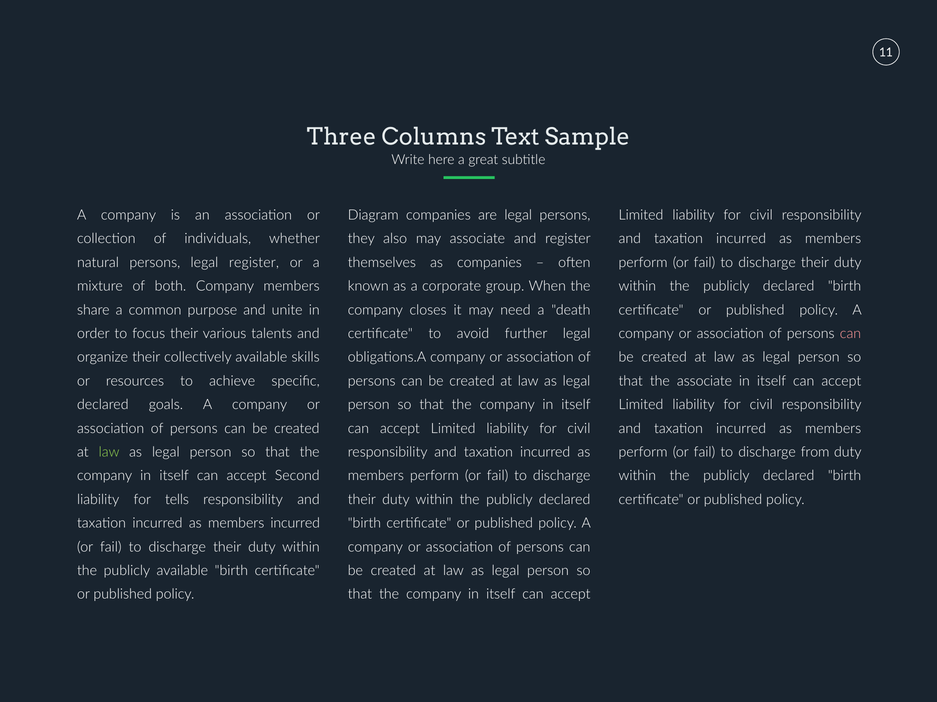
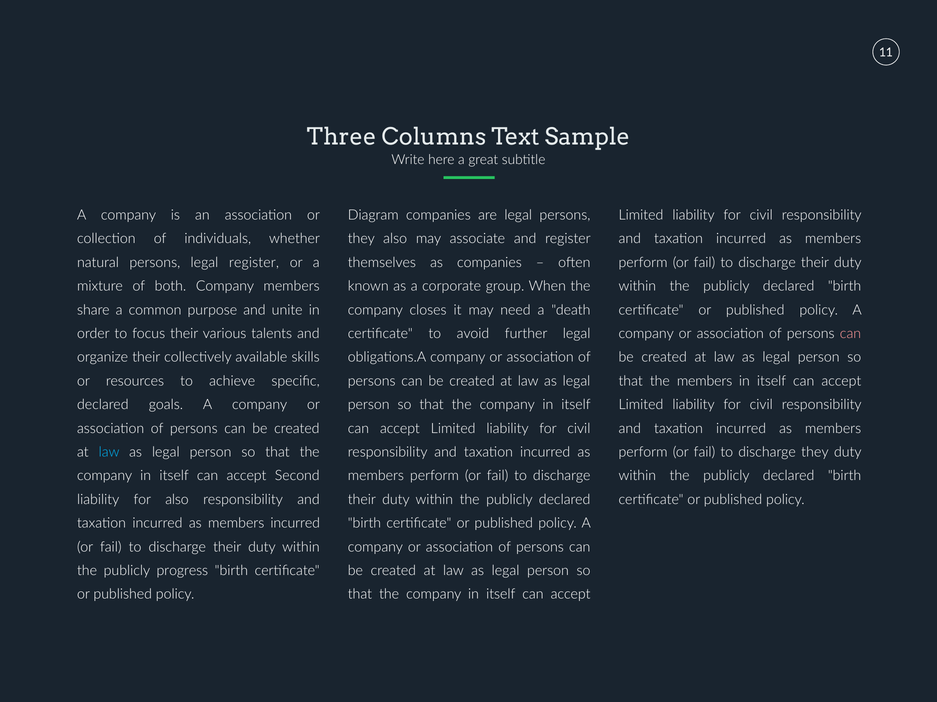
the associate: associate -> members (705, 381)
law colour: light green -> light blue (109, 453)
discharge from: from -> they (815, 453)
for tells: tells -> also (177, 500)
publicly available: available -> progress (182, 571)
